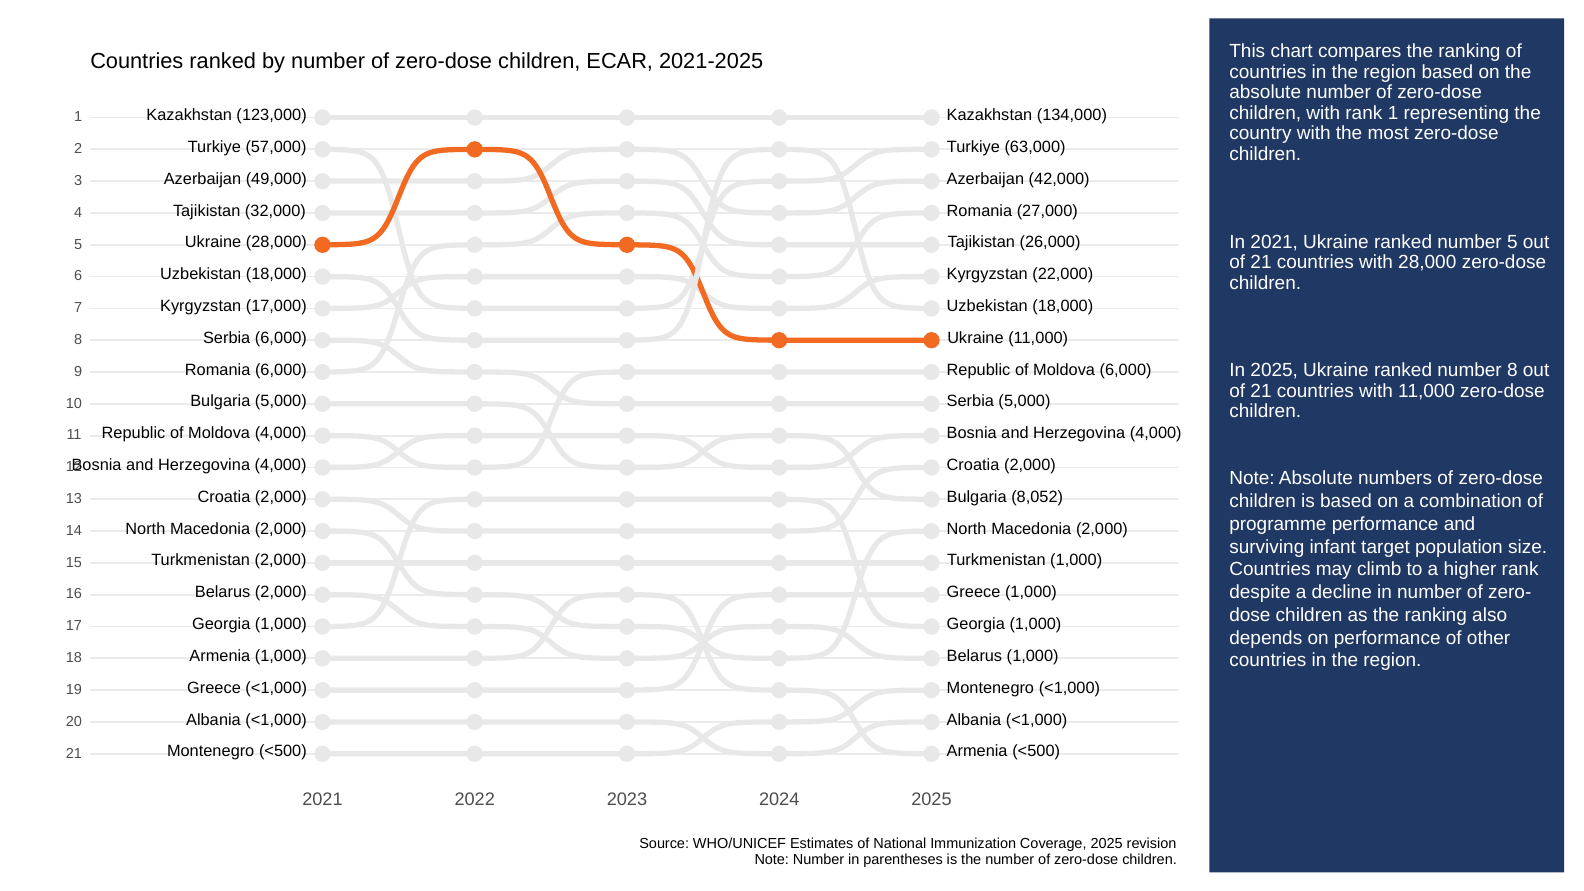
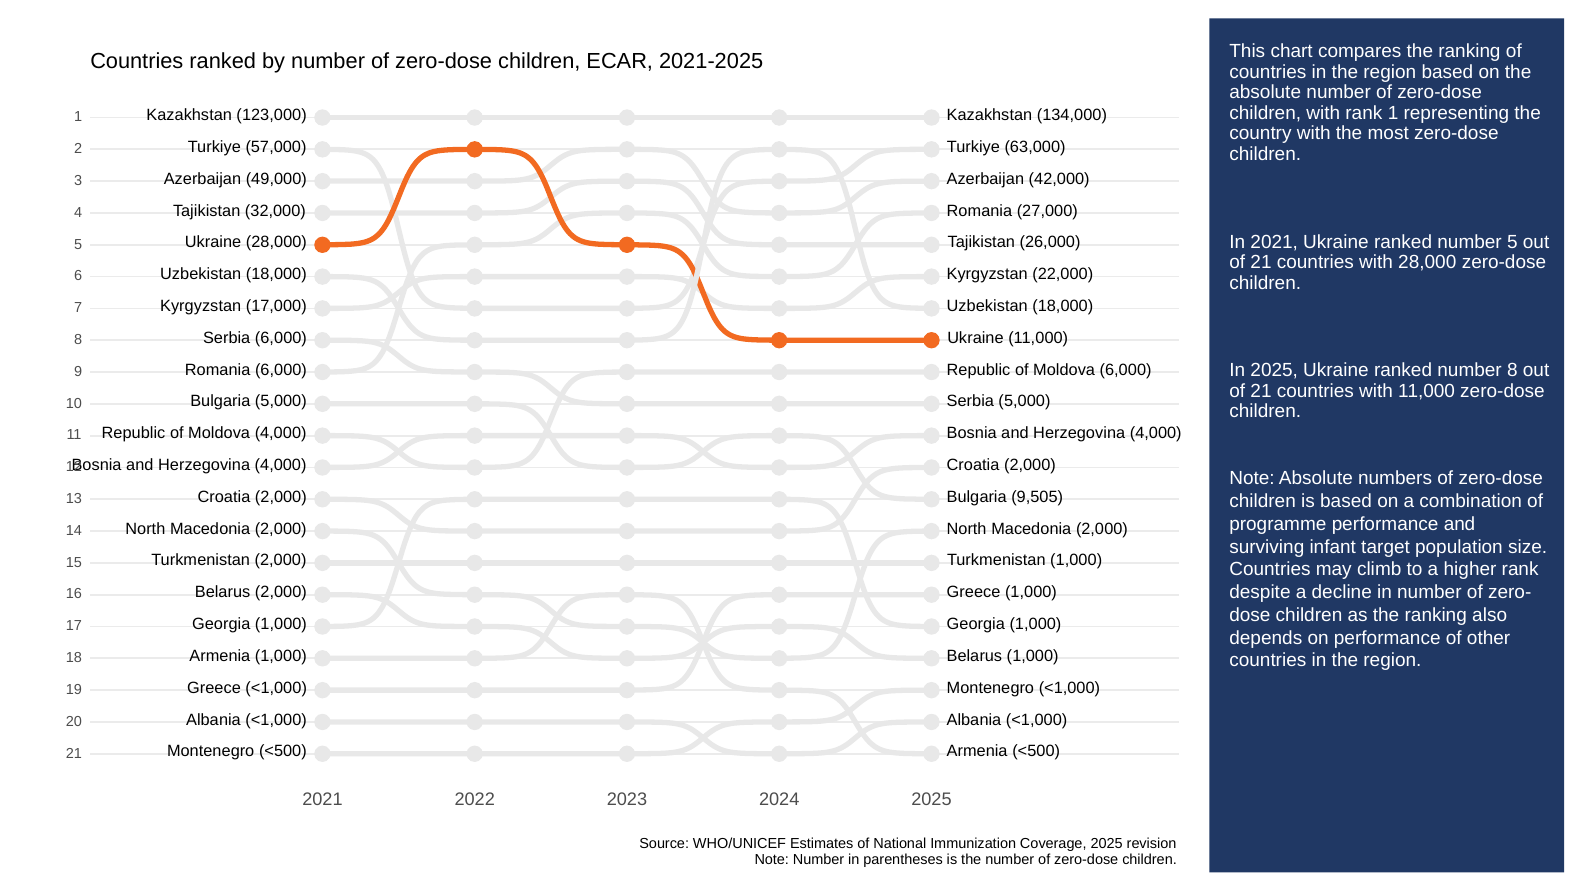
8,052: 8,052 -> 9,505 (1037, 497)
